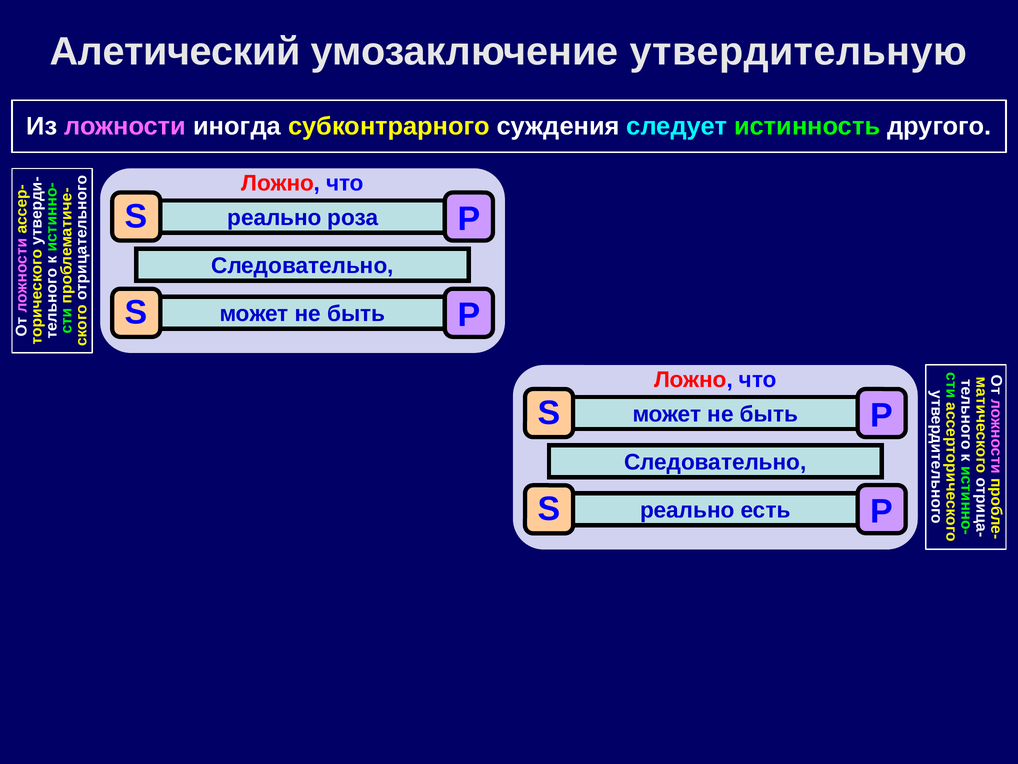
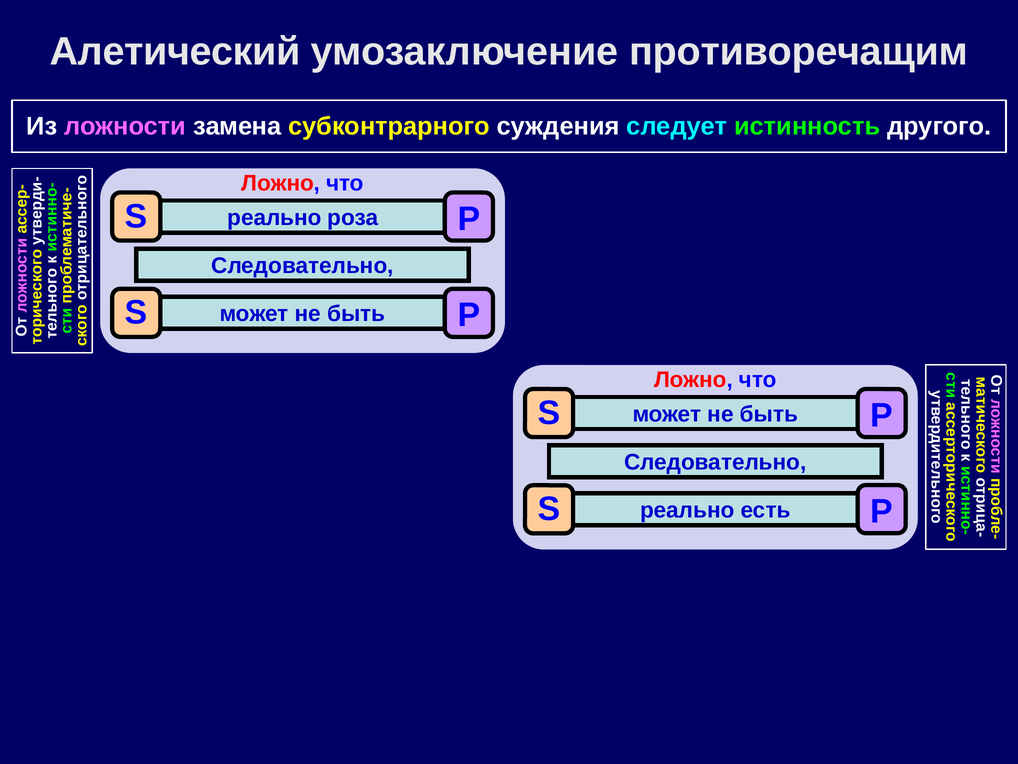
утвердительную: утвердительную -> противоречащим (799, 52)
иногда: иногда -> замена (237, 126)
